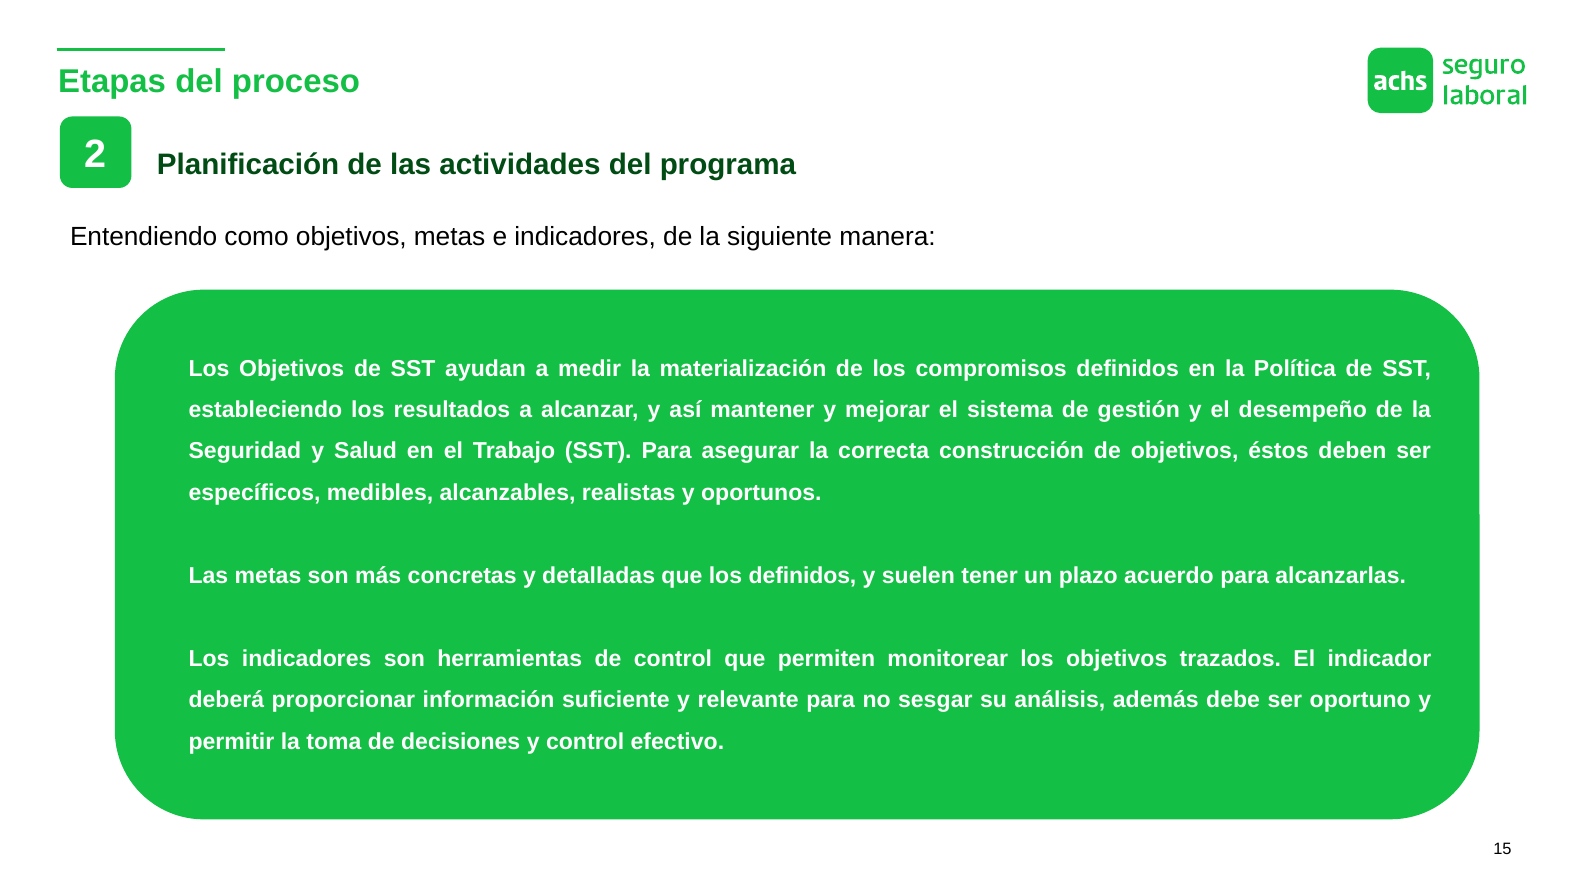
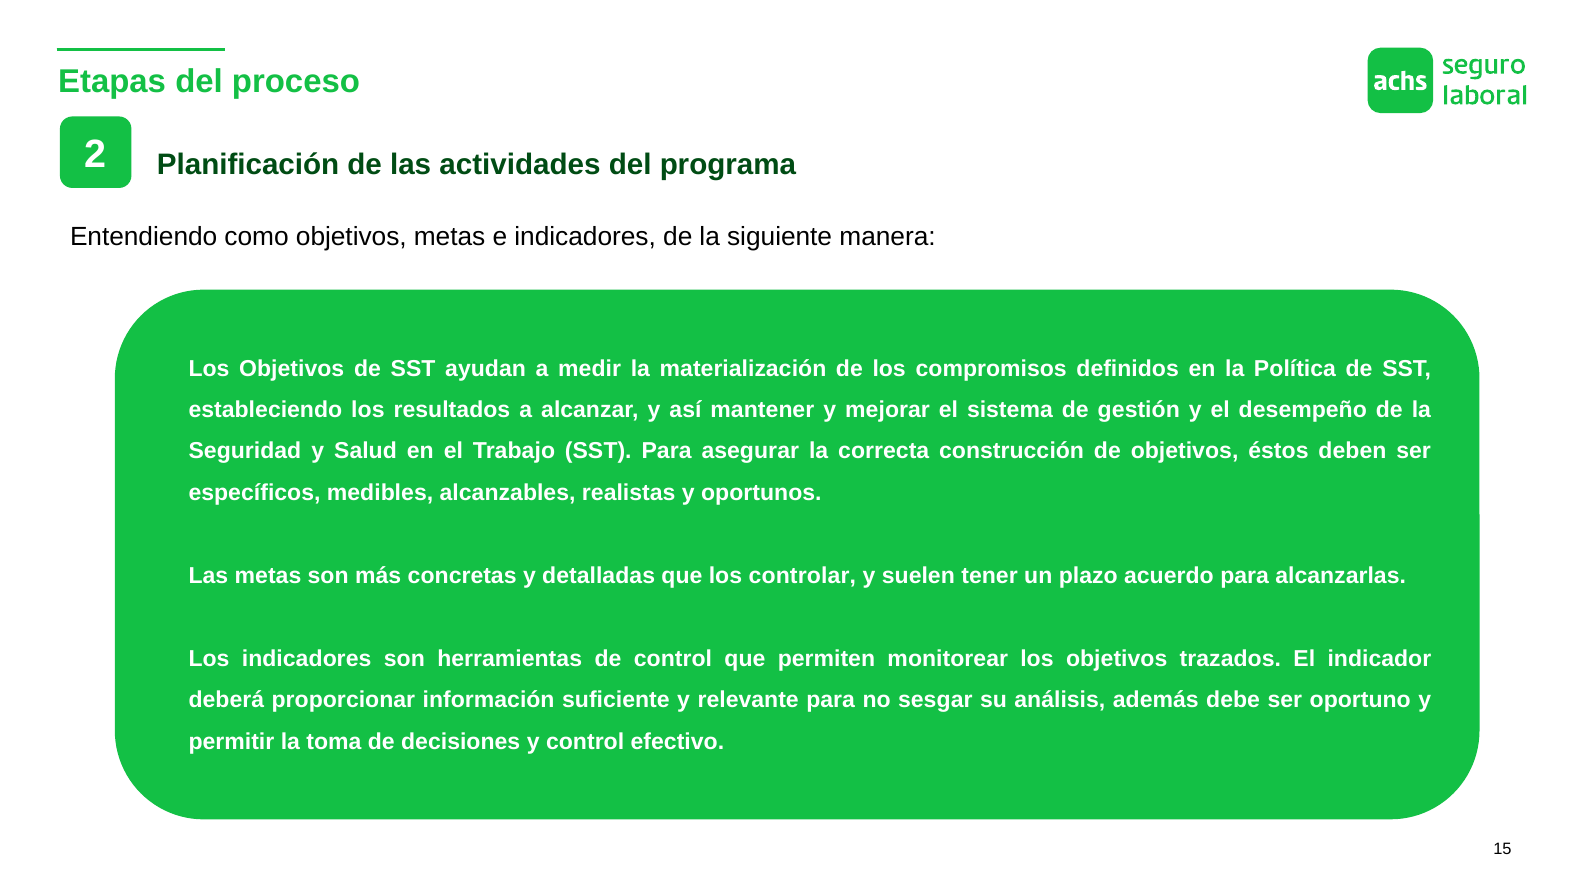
los definidos: definidos -> controlar (802, 576)
